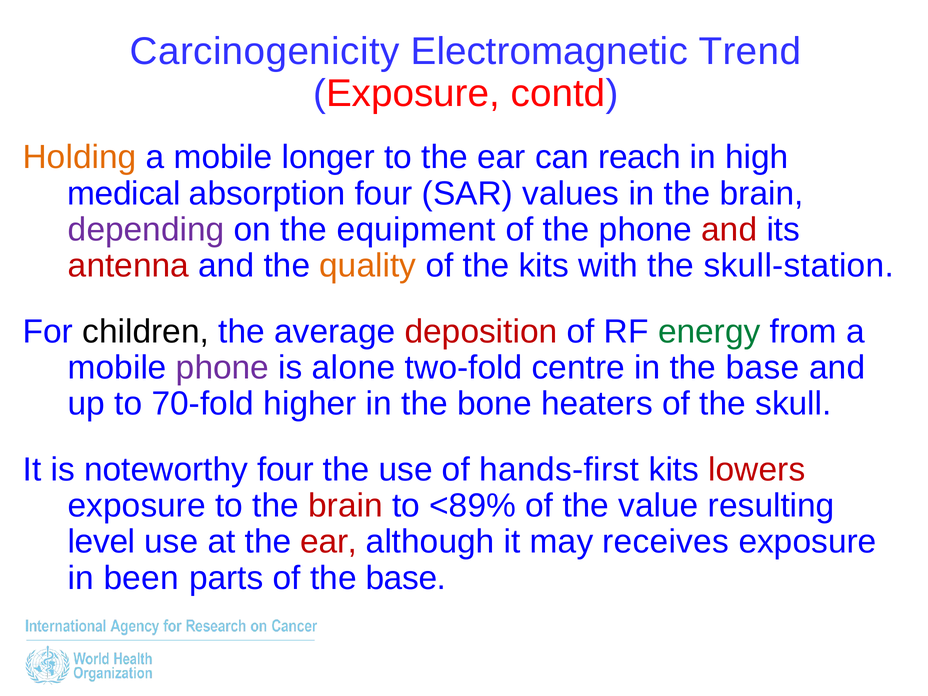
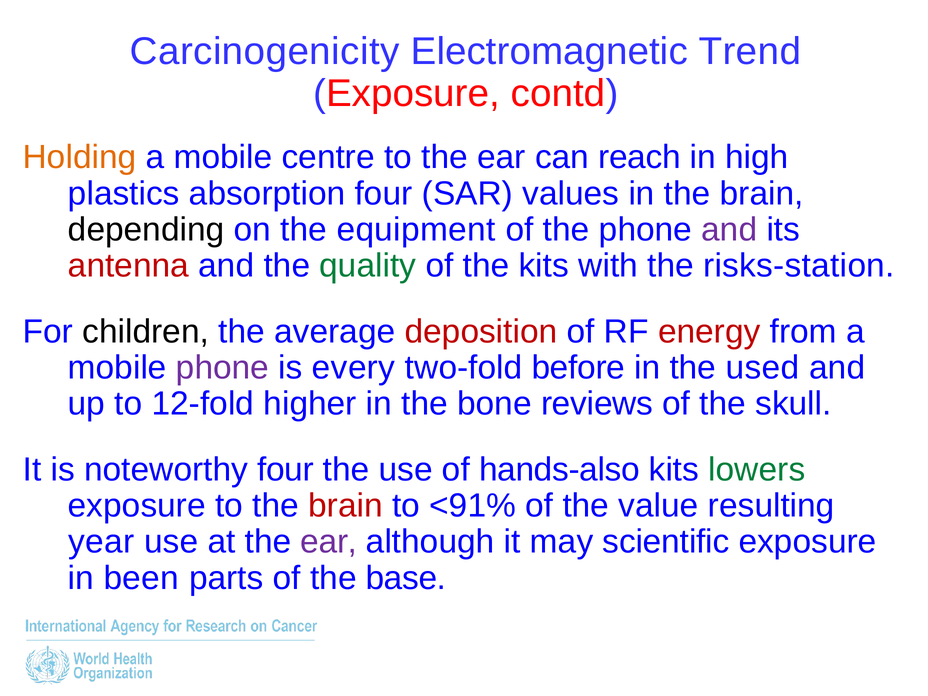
longer: longer -> centre (328, 157)
medical: medical -> plastics (124, 194)
depending colour: purple -> black (146, 230)
and colour: red -> purple (729, 230)
quality colour: orange -> green (368, 266)
skull-station: skull-station -> risks-station (799, 266)
energy colour: green -> red (709, 331)
alone: alone -> every (354, 368)
centre: centre -> before (578, 368)
in the base: base -> used (763, 368)
70-fold: 70-fold -> 12-fold (203, 404)
heaters: heaters -> reviews (597, 404)
hands-first: hands-first -> hands-also (559, 469)
lowers colour: red -> green (757, 469)
<89%: <89% -> <91% (473, 506)
level: level -> year (101, 542)
ear colour: red -> purple (329, 542)
receives: receives -> scientific (666, 542)
